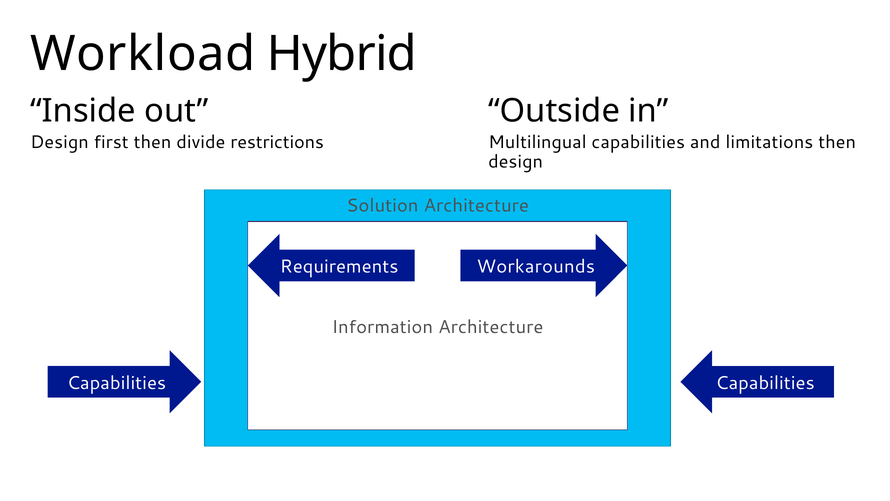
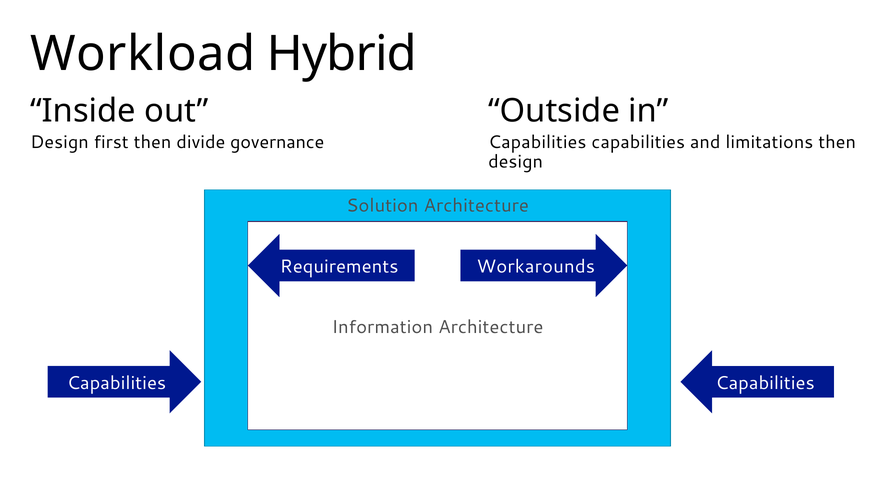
restrictions: restrictions -> governance (277, 142)
Multilingual: Multilingual -> Capabilities (537, 142)
